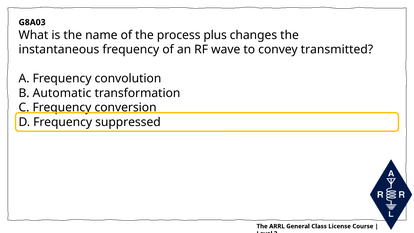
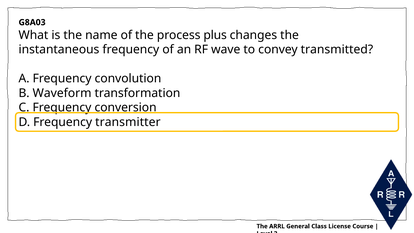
Automatic: Automatic -> Waveform (62, 93)
suppressed: suppressed -> transmitter (128, 122)
